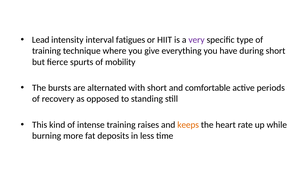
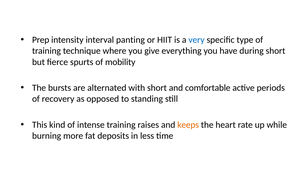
Lead: Lead -> Prep (41, 40)
fatigues: fatigues -> panting (130, 40)
very colour: purple -> blue (197, 40)
